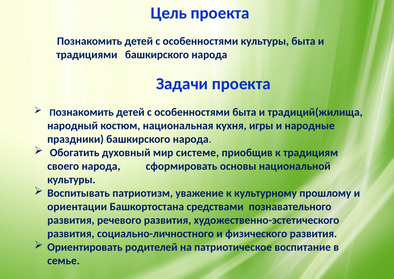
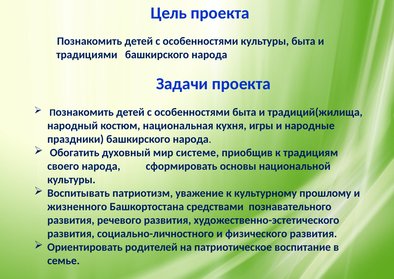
ориентации: ориентации -> жизненного (77, 206)
